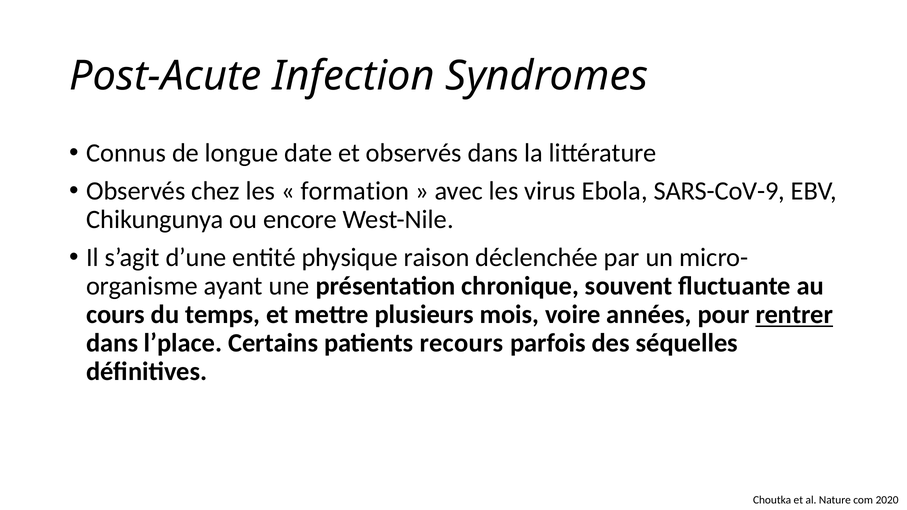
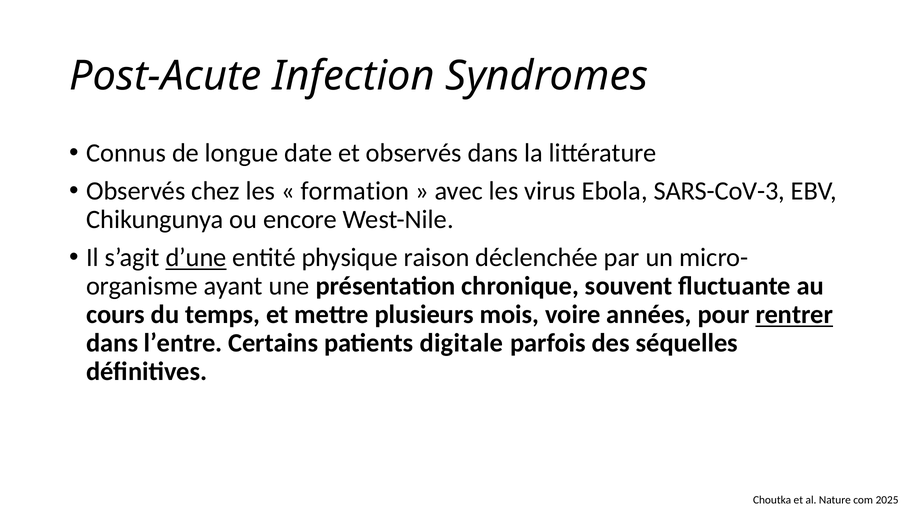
SARS-CoV-9: SARS-CoV-9 -> SARS-CoV-3 (719, 191)
d’une underline: none -> present (196, 258)
l’place: l’place -> l’entre (183, 343)
recours: recours -> digitale (462, 343)
2020: 2020 -> 2025 (887, 500)
